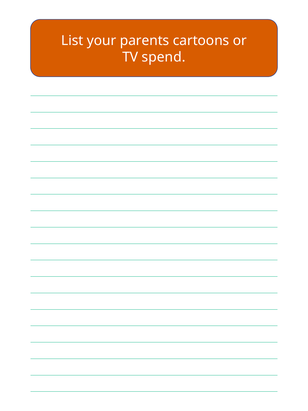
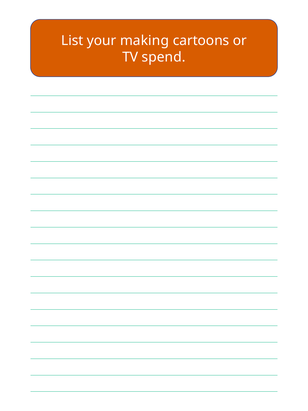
parents: parents -> making (144, 41)
